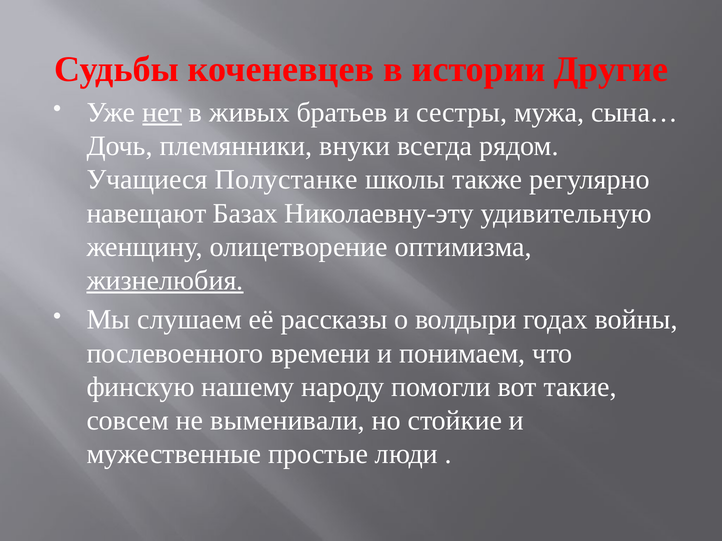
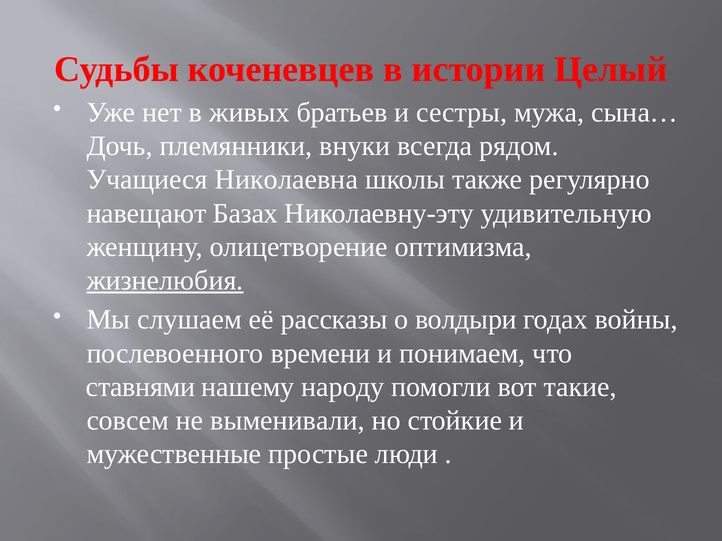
Другие: Другие -> Целый (611, 69)
нет underline: present -> none (162, 113)
Полустанке: Полустанке -> Николаевна (286, 180)
финскую: финскую -> ставнями (141, 387)
